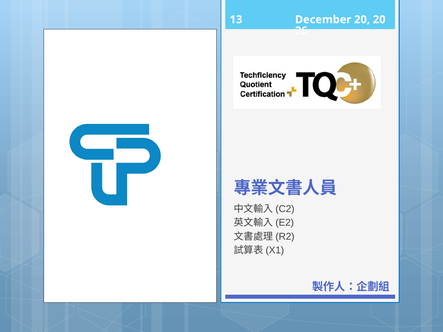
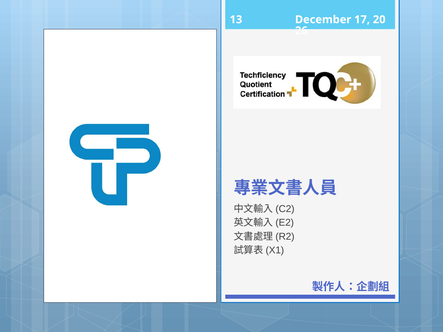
20: 20 -> 17 (362, 20)
